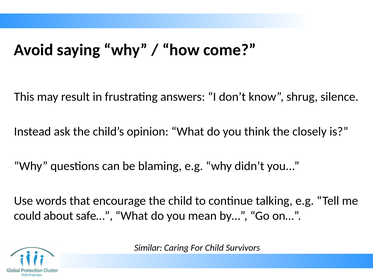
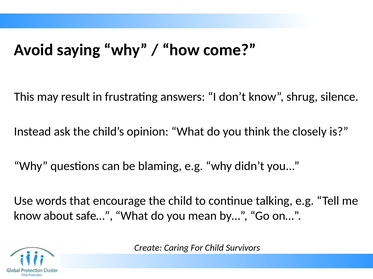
could: could -> know (27, 216)
Similar: Similar -> Create (148, 248)
